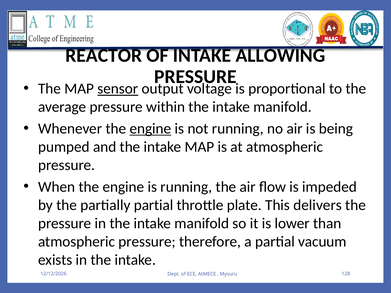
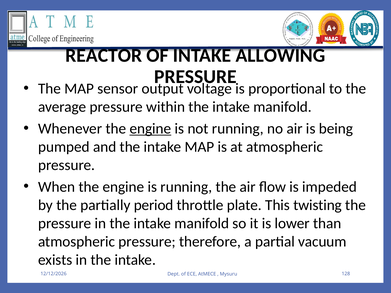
sensor underline: present -> none (118, 89)
partially partial: partial -> period (154, 205)
delivers: delivers -> twisting (318, 205)
